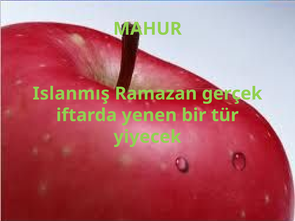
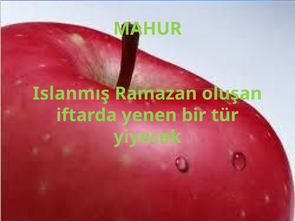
gerçek: gerçek -> oluşan (232, 94)
